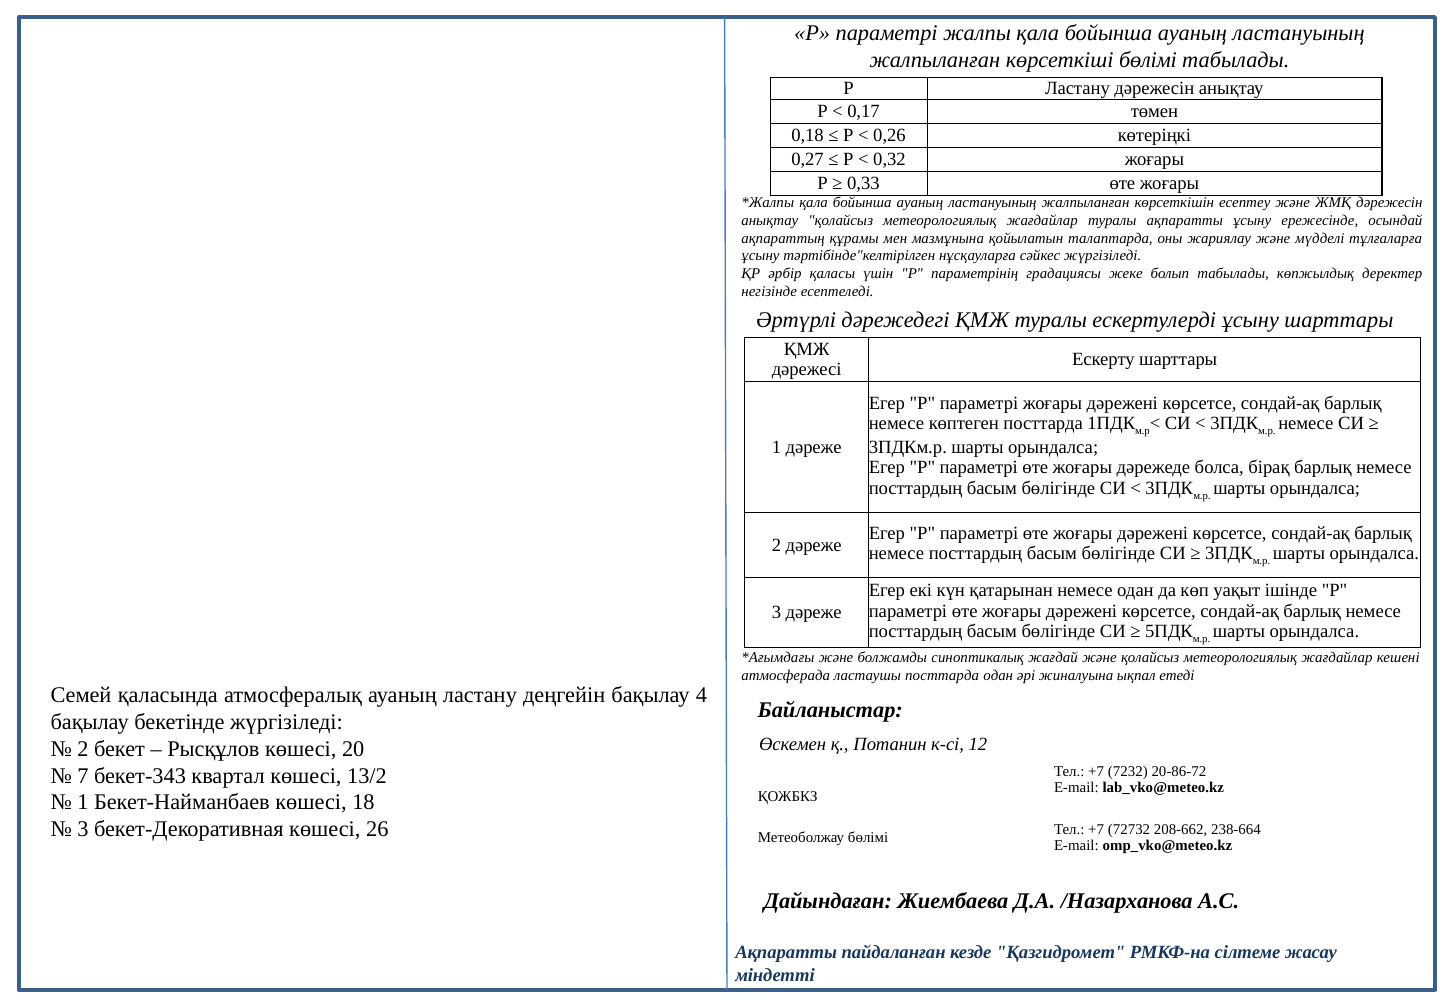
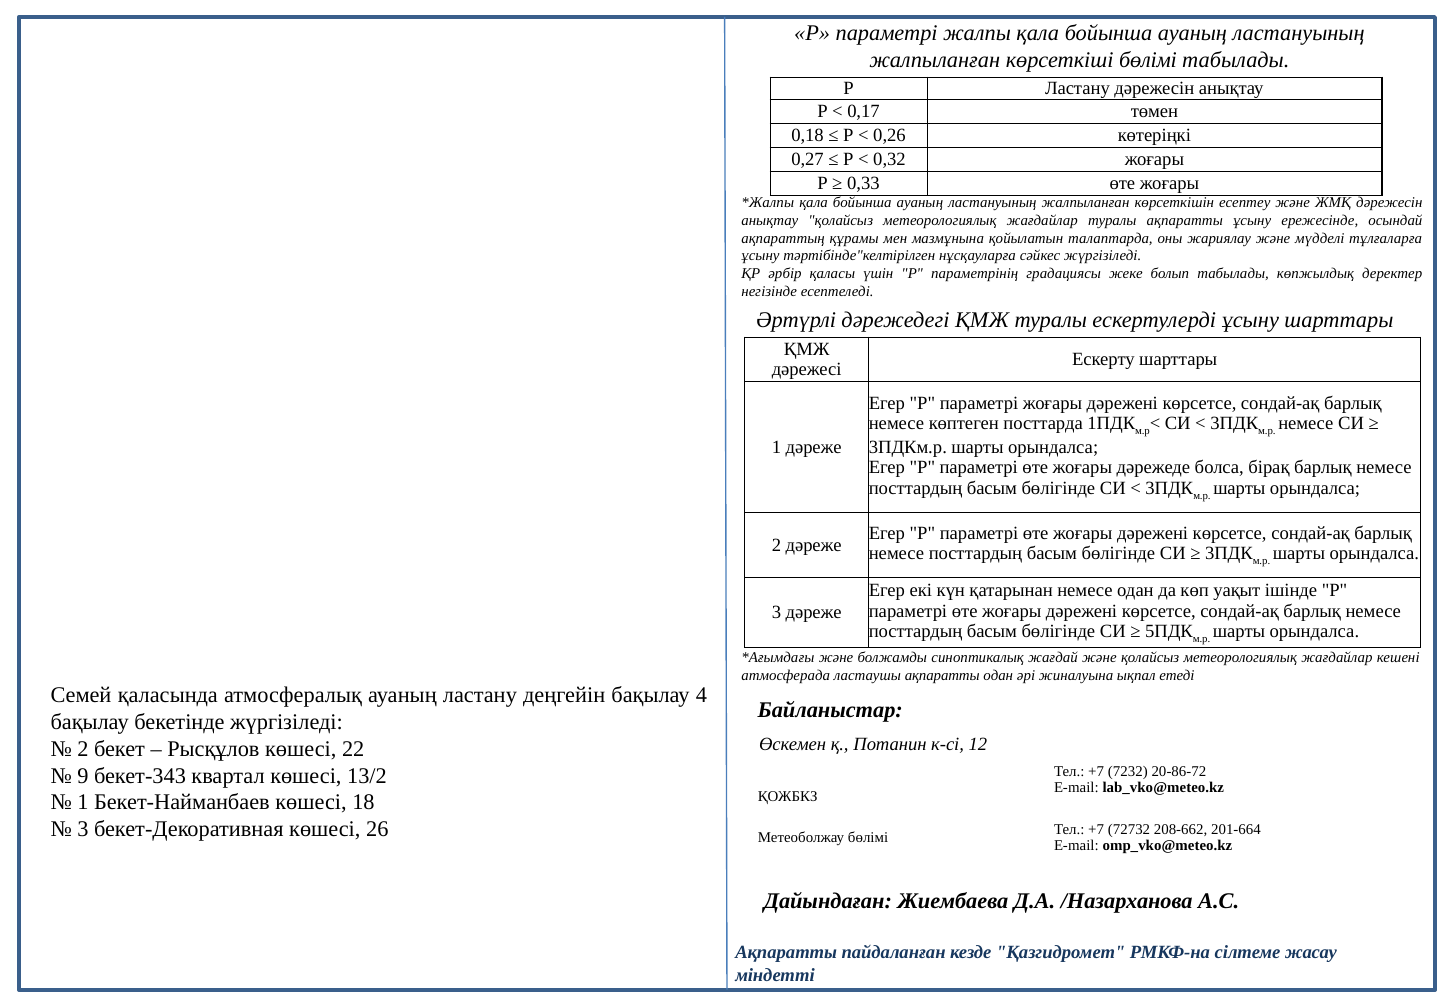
ластаушы посттарда: посттарда -> ақпаратты (942, 675)
20: 20 -> 22 (353, 749)
7: 7 -> 9 (83, 775)
238-664: 238-664 -> 201-664 (1236, 829)
